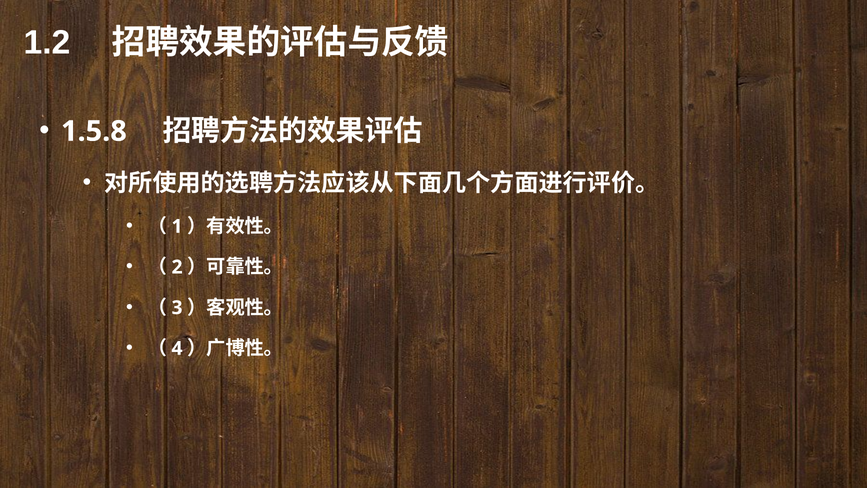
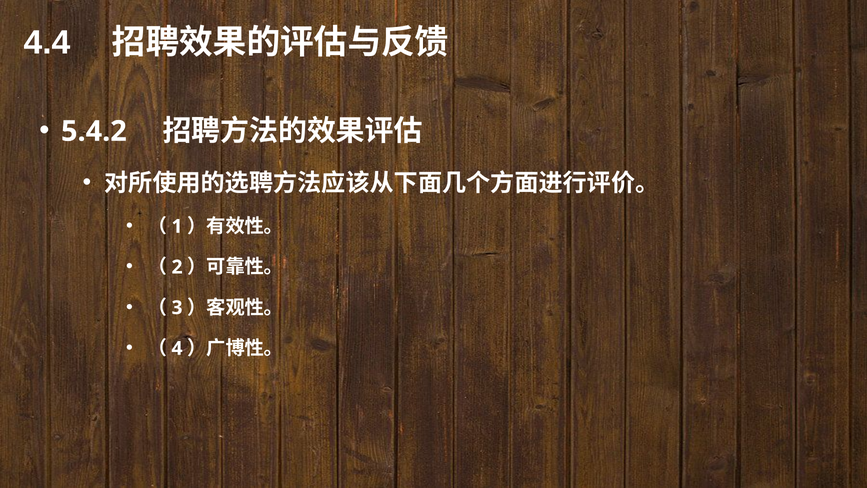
1.2: 1.2 -> 4.4 (47, 43)
1.5.8: 1.5.8 -> 5.4.2 (94, 131)
